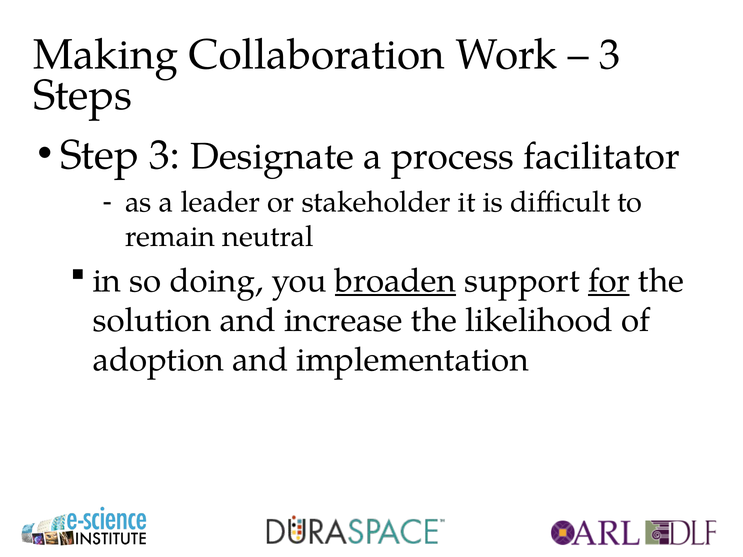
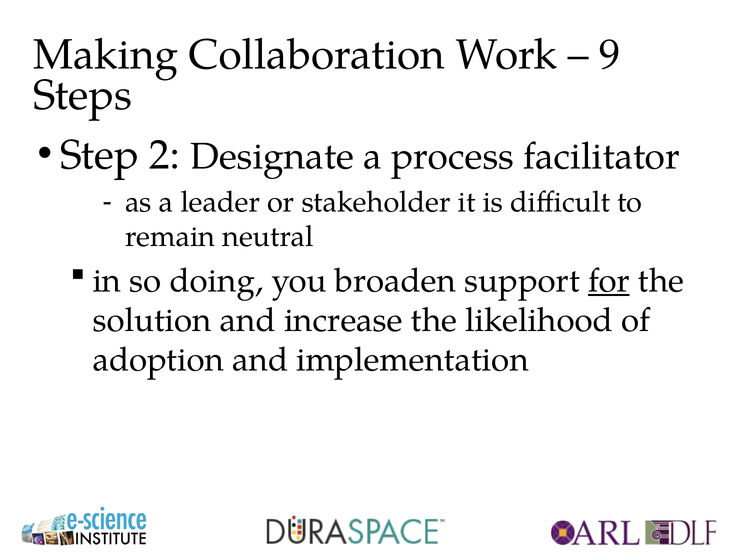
3: 3 -> 9 (610, 55)
Step 3: 3 -> 2 (165, 155)
broaden underline: present -> none (396, 281)
